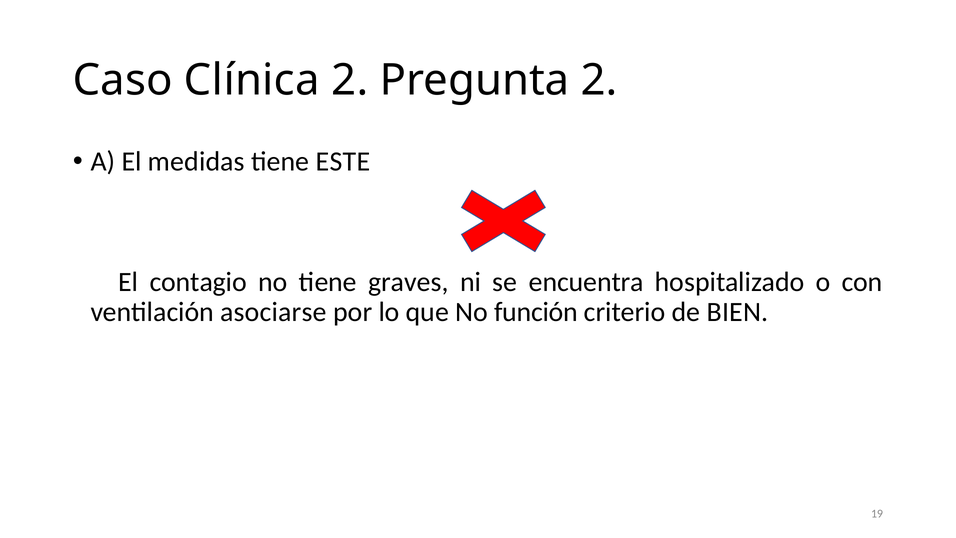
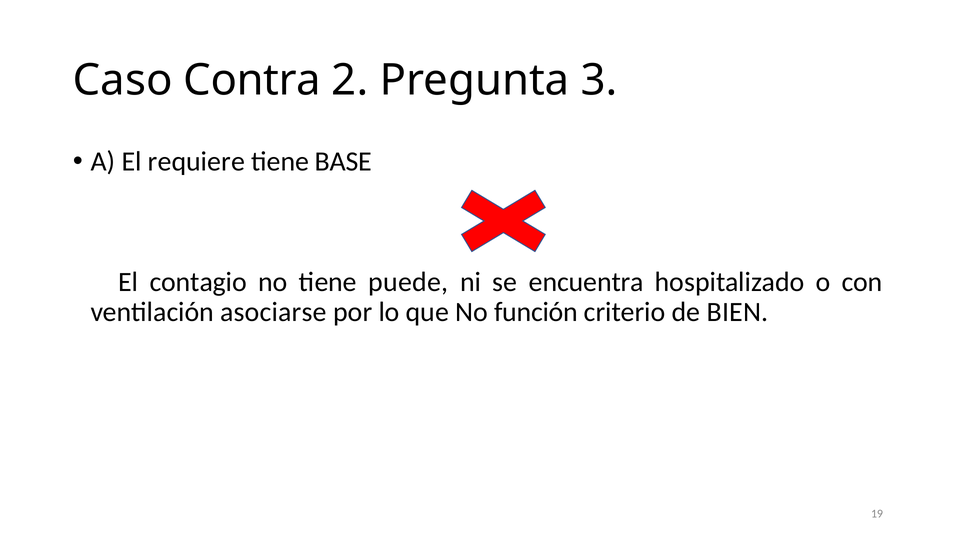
Clínica: Clínica -> Contra (252, 80)
Pregunta 2: 2 -> 3 (599, 80)
medidas: medidas -> requiere (196, 162)
ESTE: ESTE -> BASE (343, 162)
graves: graves -> puede (408, 282)
